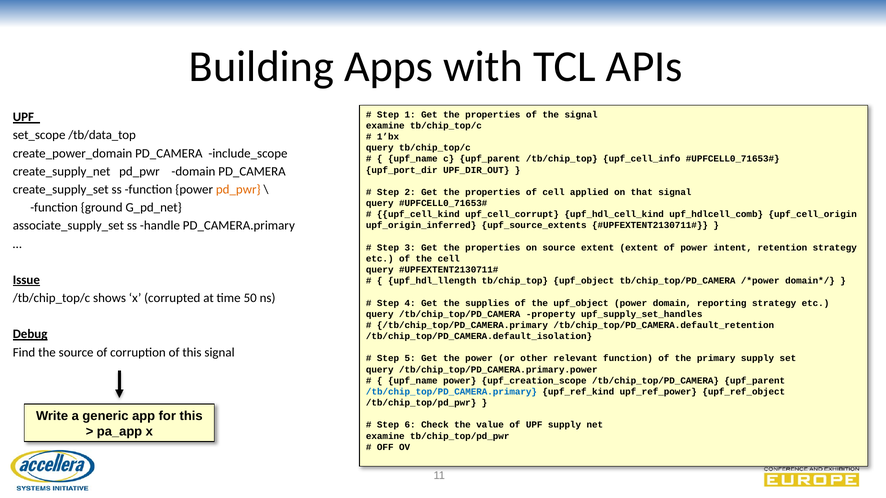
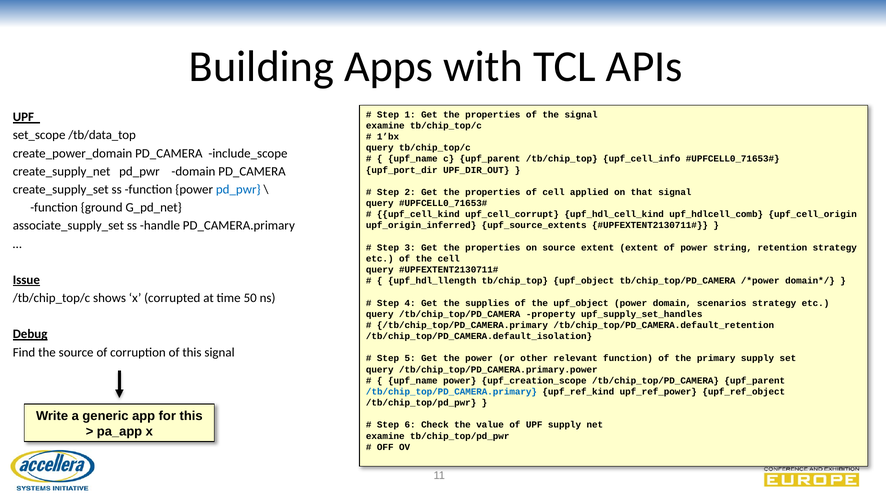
pd_pwr colour: orange -> blue (238, 190)
intent: intent -> string (733, 248)
reporting: reporting -> scenarios (722, 303)
